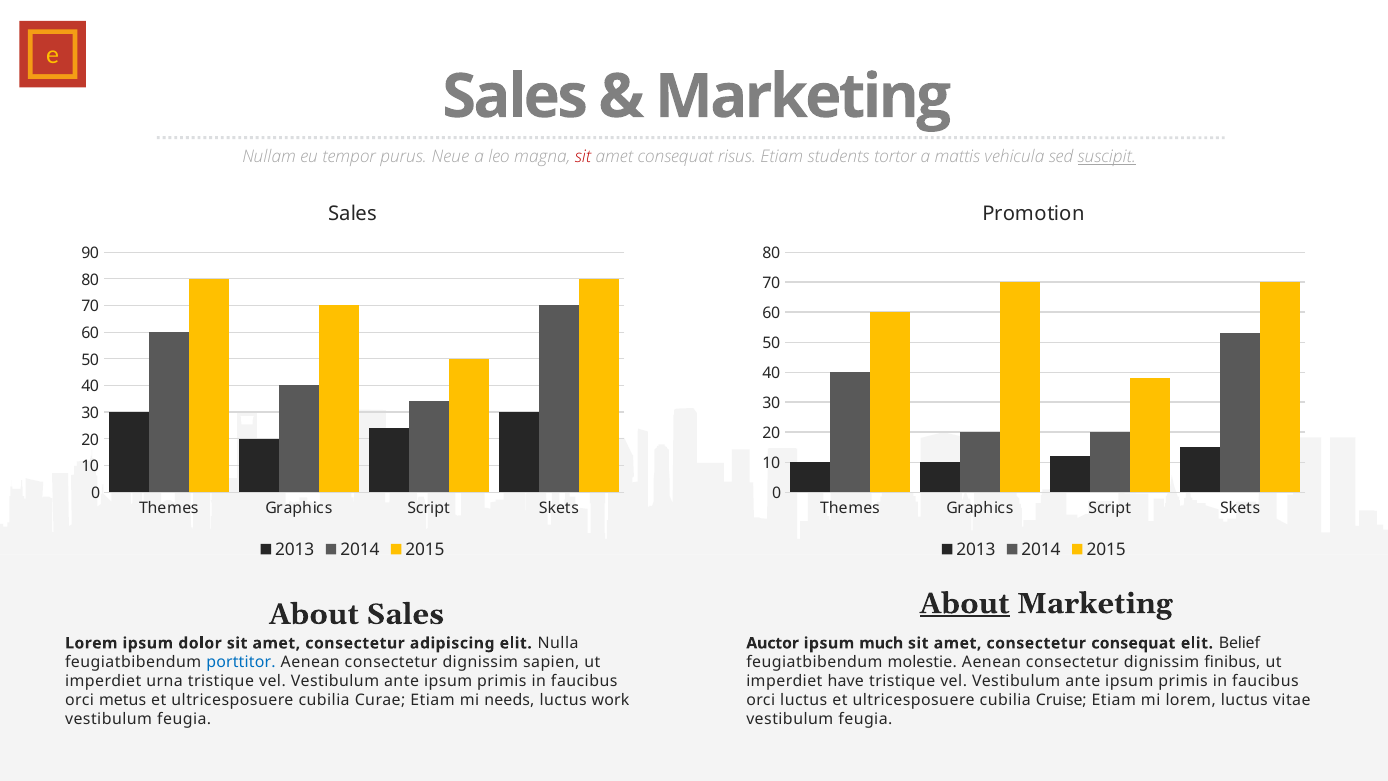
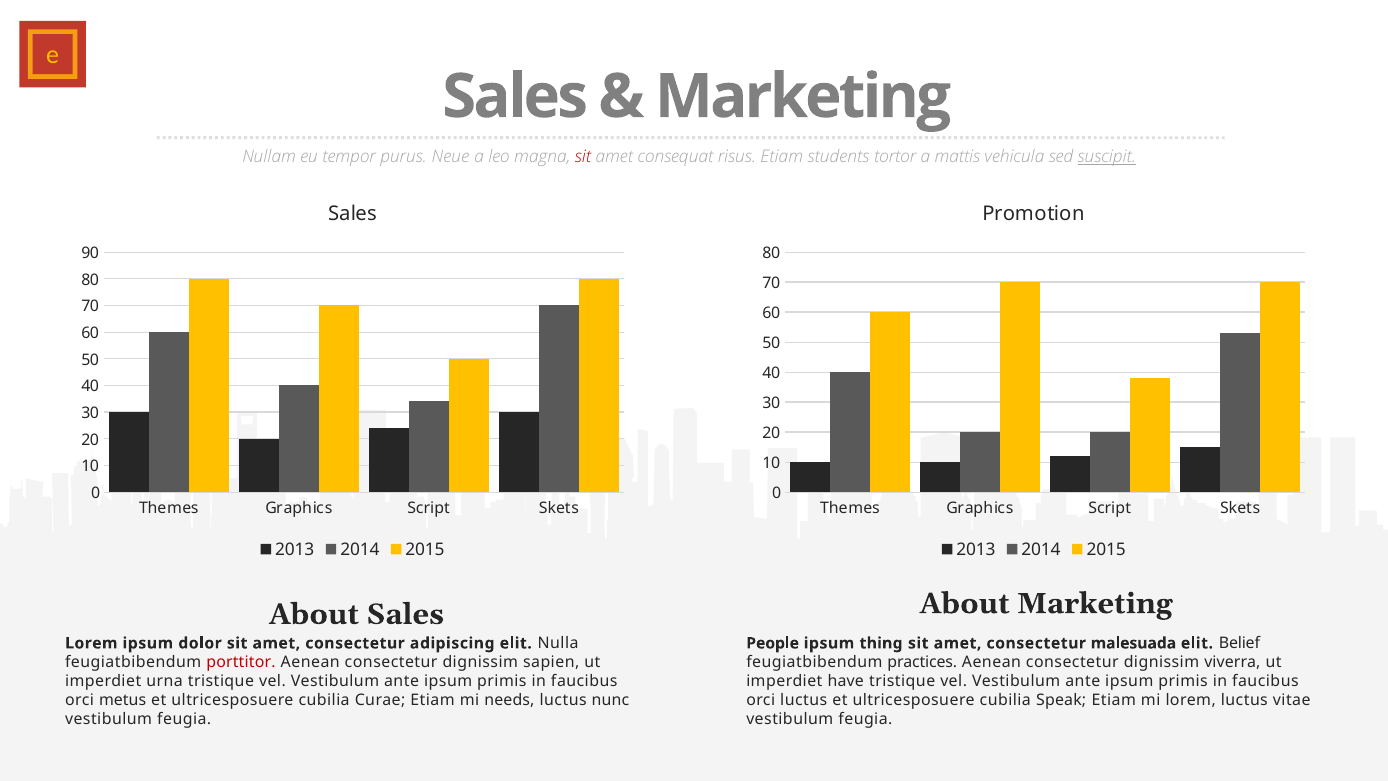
About underline: present -> none (965, 603)
Auctor: Auctor -> People (773, 643)
much: much -> thing (881, 643)
consectetur consequat: consequat -> malesuada (1133, 643)
porttitor colour: blue -> red (241, 662)
molestie: molestie -> practices (922, 662)
finibus: finibus -> viverra (1232, 662)
work: work -> nunc (611, 700)
Cruise: Cruise -> Speak (1061, 700)
